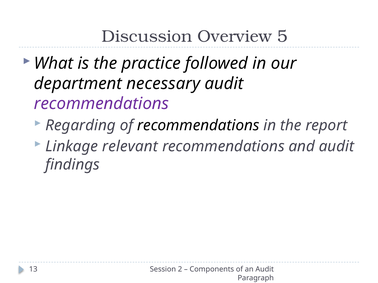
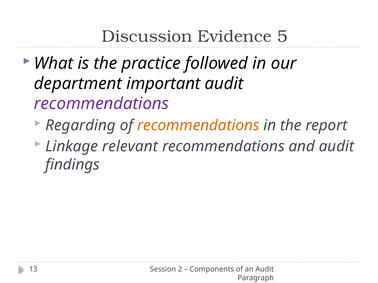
Overview: Overview -> Evidence (235, 36)
necessary: necessary -> important (163, 84)
recommendations colour: black -> orange (198, 126)
